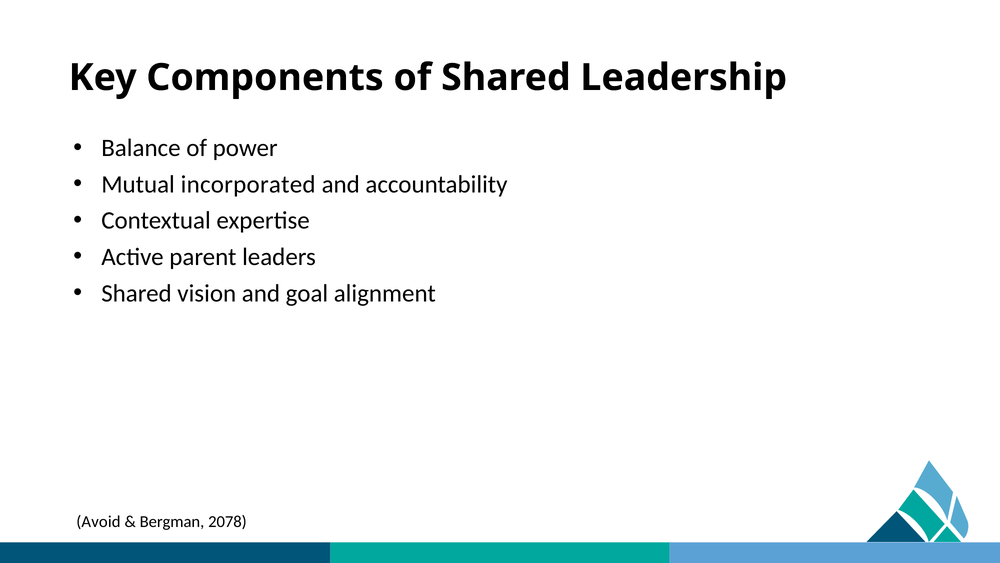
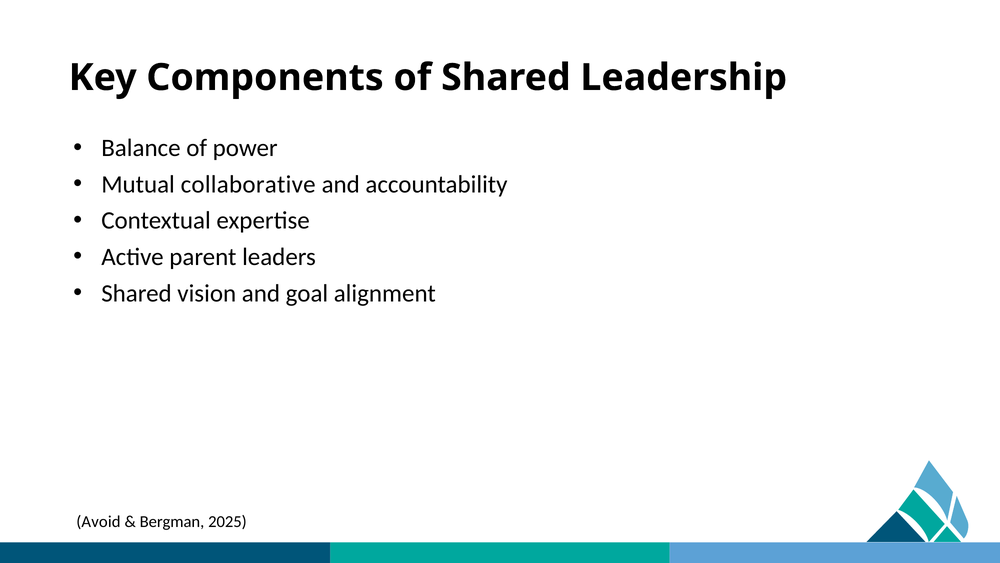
incorporated: incorporated -> collaborative (248, 184)
2078: 2078 -> 2025 (227, 521)
